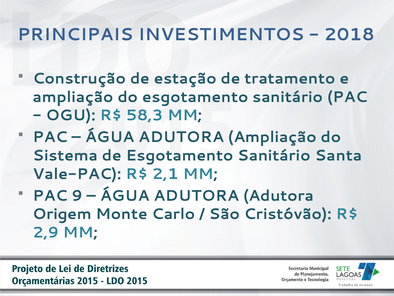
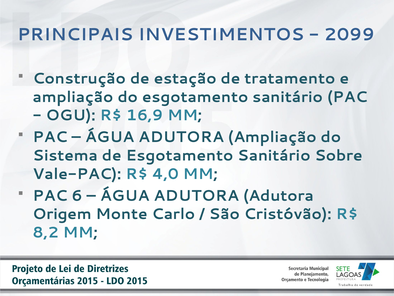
2018: 2018 -> 2099 (349, 35)
58,3: 58,3 -> 16,9 (145, 115)
Santa: Santa -> Sobre (339, 155)
2,1: 2,1 -> 4,0 (165, 174)
9: 9 -> 6 (77, 195)
2,9: 2,9 -> 8,2 (46, 232)
